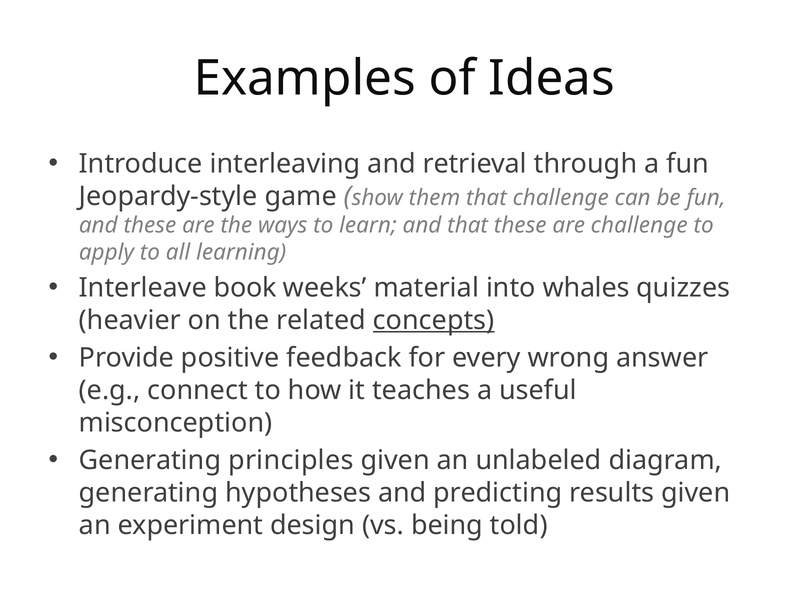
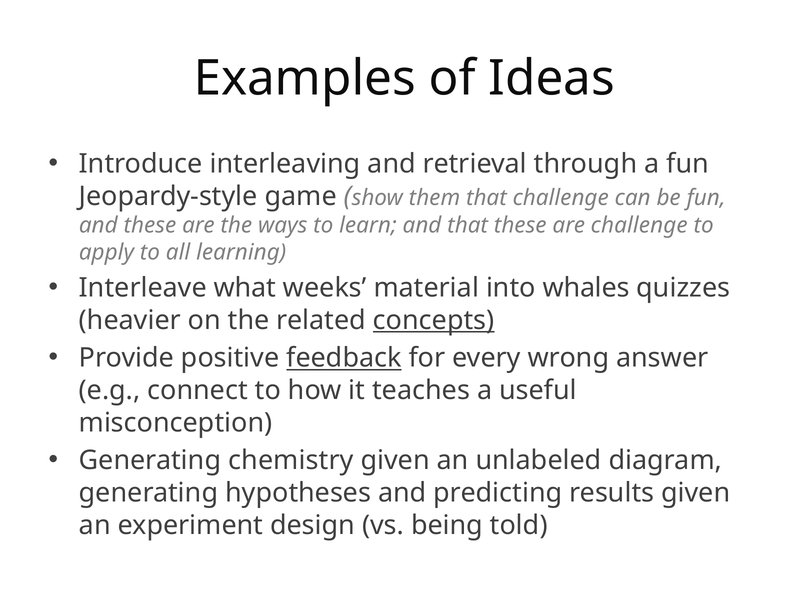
book: book -> what (245, 288)
feedback underline: none -> present (344, 358)
principles: principles -> chemistry (291, 460)
